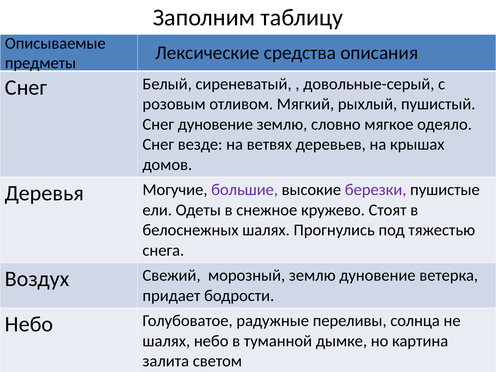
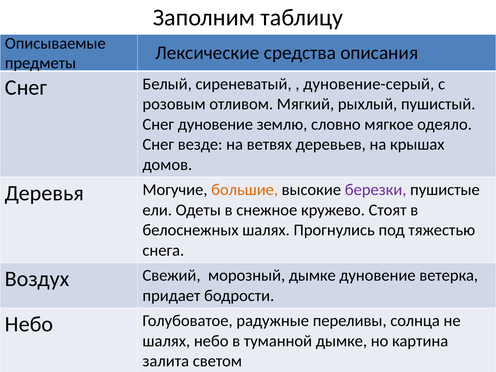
довольные-серый: довольные-серый -> дуновение-серый (369, 84)
большие colour: purple -> orange (245, 190)
морозный землю: землю -> дымке (312, 275)
